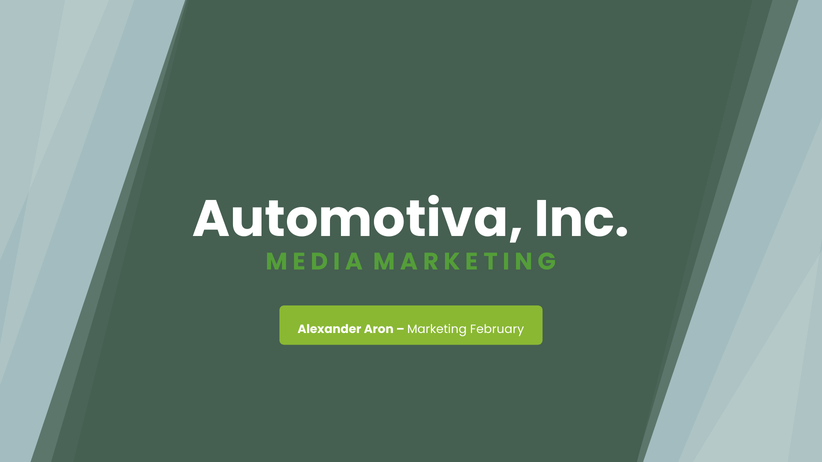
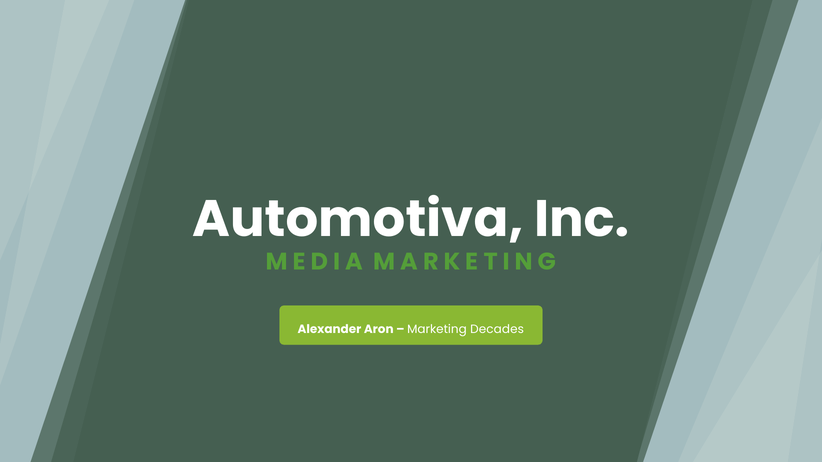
February: February -> Decades (497, 330)
